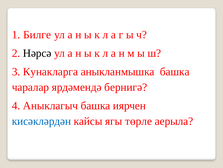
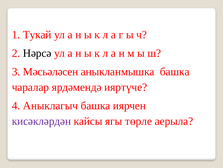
Билге: Билге -> Тукай (37, 34)
Кунакларга: Кунакларга -> Мәсьәләсен (51, 71)
бернигә: бернигә -> ияртүче (126, 87)
кисәкләрдән colour: blue -> purple (41, 121)
